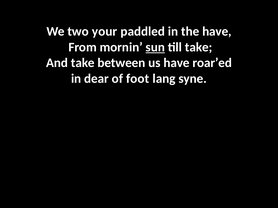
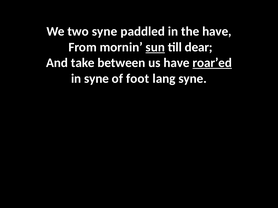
two your: your -> syne (105, 32)
till take: take -> dear (199, 47)
roar’ed underline: none -> present (212, 63)
in dear: dear -> syne (97, 79)
